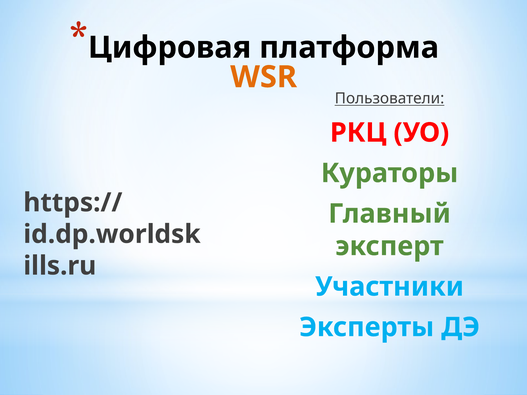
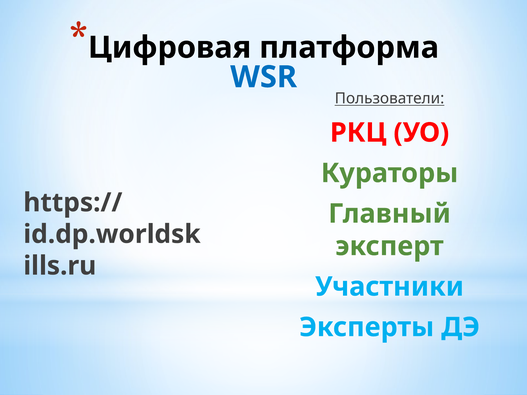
WSR colour: orange -> blue (264, 77)
